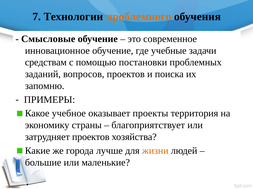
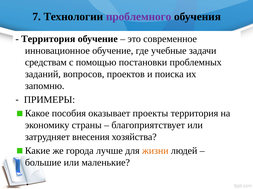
проблемного colour: orange -> purple (139, 17)
Смысловые: Смысловые -> Территория (48, 39)
учебное: учебное -> пособия (69, 114)
затрудняет проектов: проектов -> внесения (91, 137)
